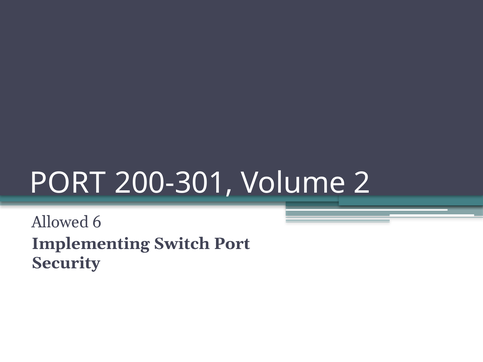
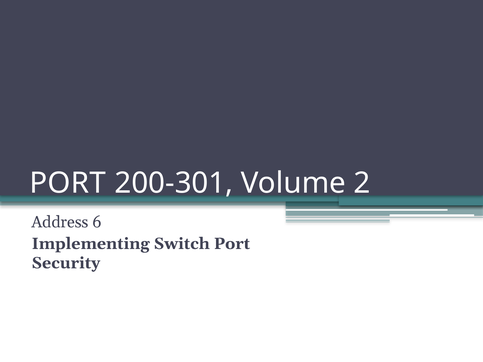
Allowed: Allowed -> Address (60, 222)
